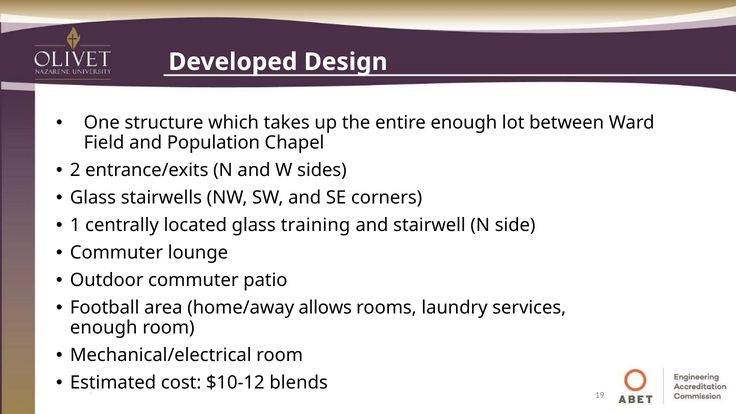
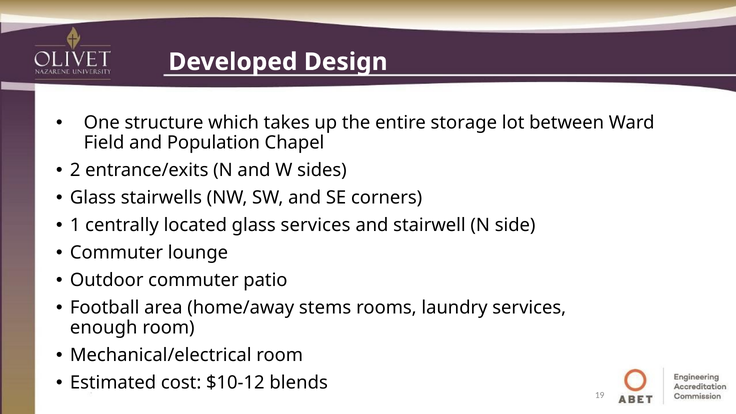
entire enough: enough -> storage (464, 123)
glass training: training -> services (316, 225)
allows: allows -> stems (325, 308)
